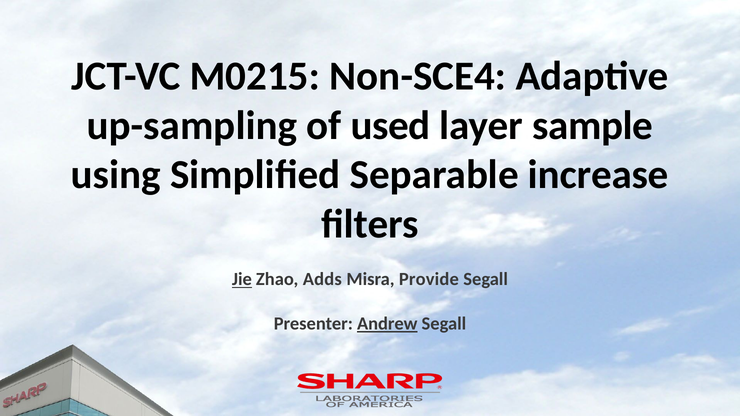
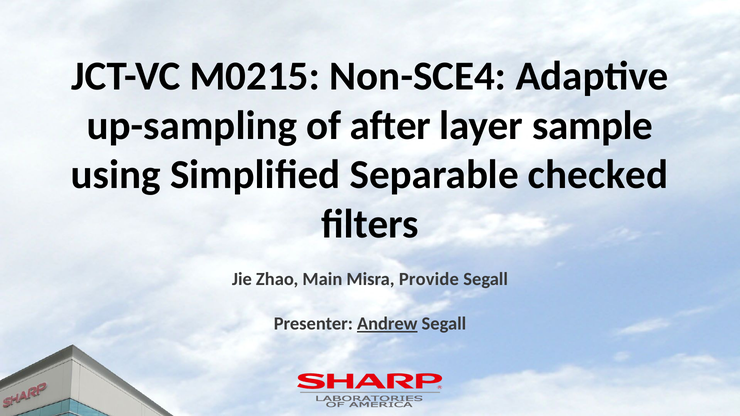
used: used -> after (391, 126)
increase: increase -> checked (598, 175)
Jie underline: present -> none (242, 280)
Adds: Adds -> Main (322, 280)
